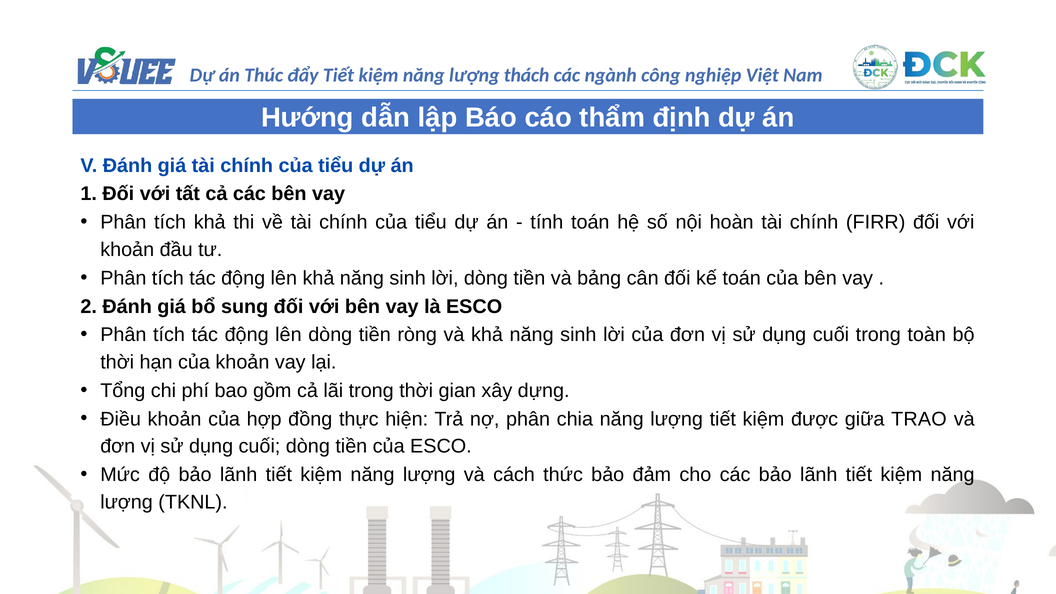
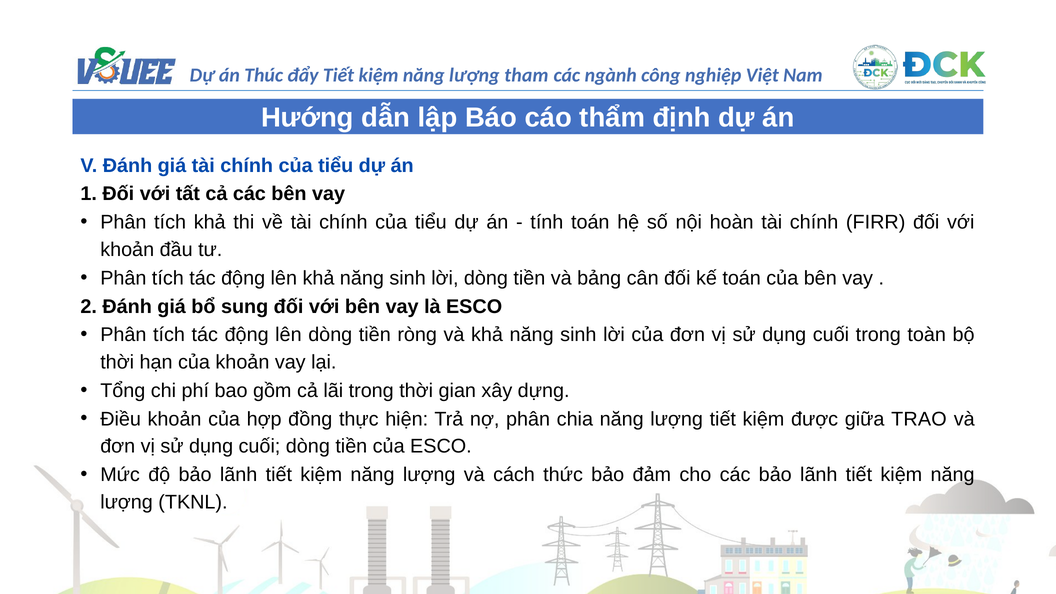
thách: thách -> tham (526, 75)
